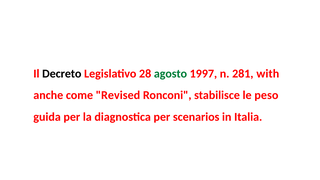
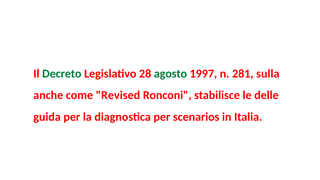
Decreto colour: black -> green (62, 74)
with: with -> sulla (268, 74)
peso: peso -> delle (266, 95)
